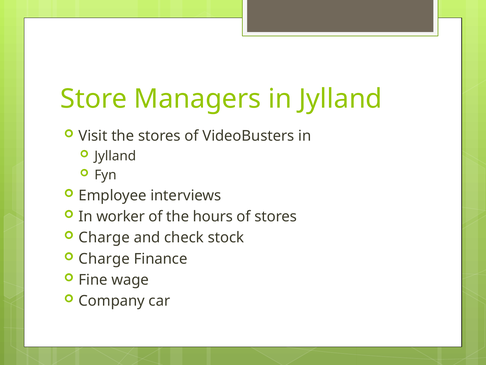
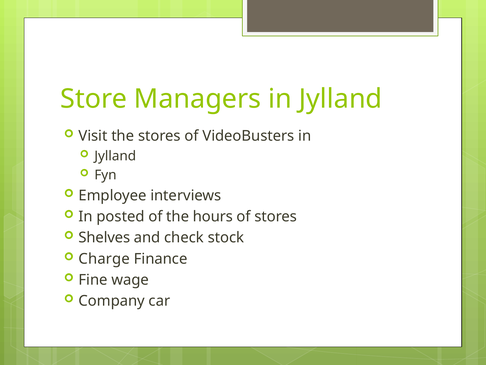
worker: worker -> posted (121, 216)
Charge: Charge -> Shelves (104, 237)
